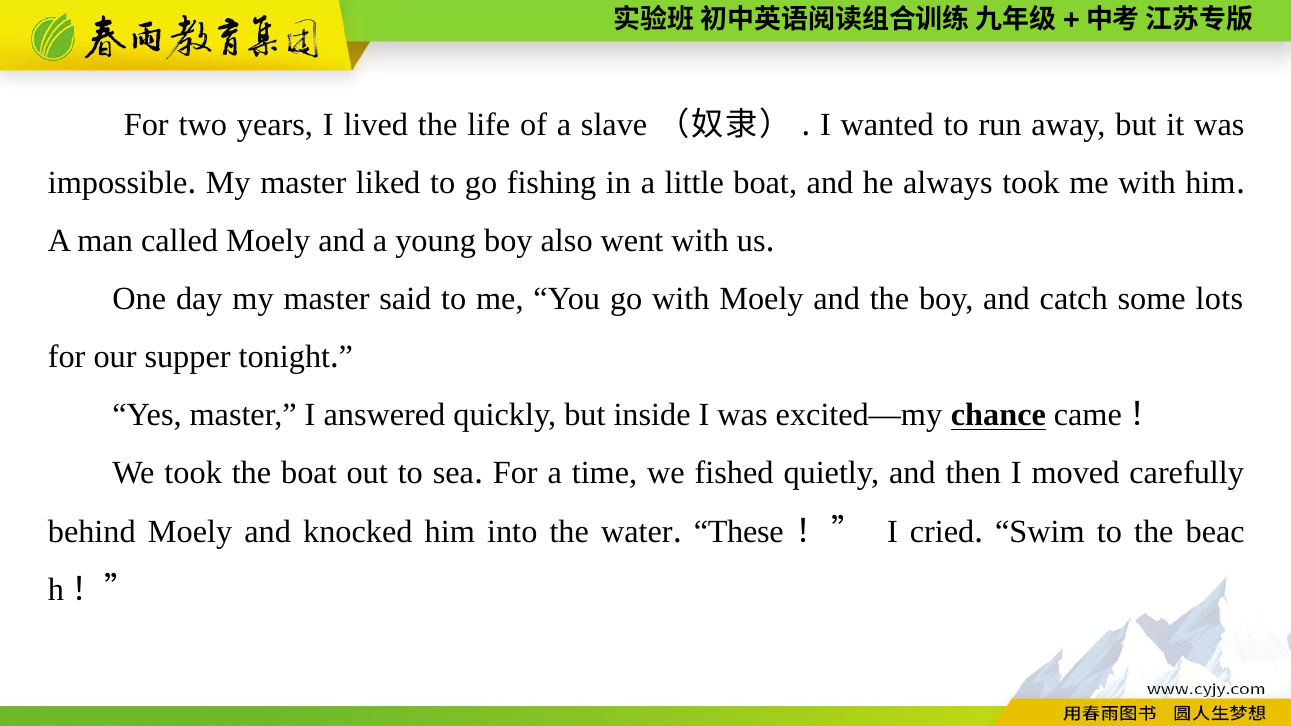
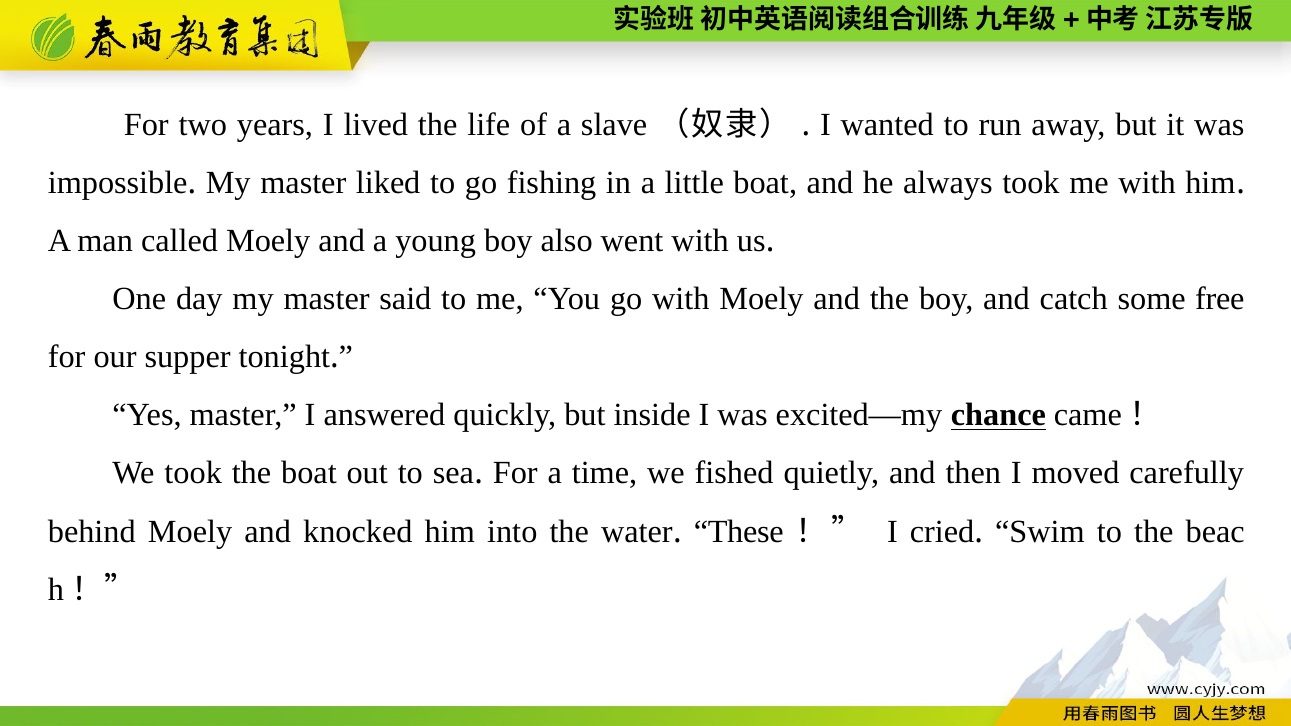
lots: lots -> free (1220, 299)
